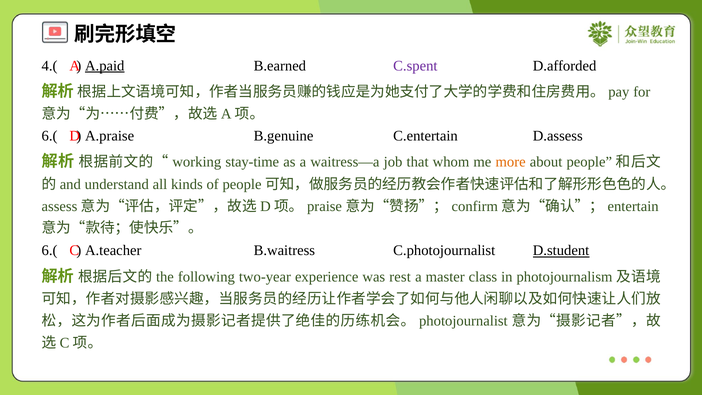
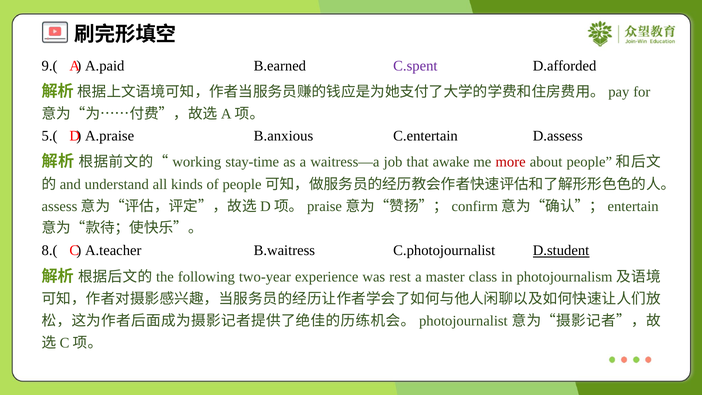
4.(: 4.( -> 9.( (49, 66)
A.paid underline: present -> none (105, 66)
6.(: 6.( -> 5.( (49, 136)
B.genuine: B.genuine -> B.anxious (283, 136)
whom: whom -> awake (451, 162)
more colour: orange -> red (511, 162)
6.(: 6.( -> 8.( (49, 250)
